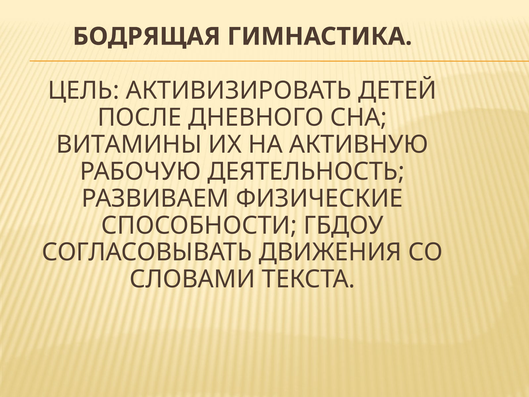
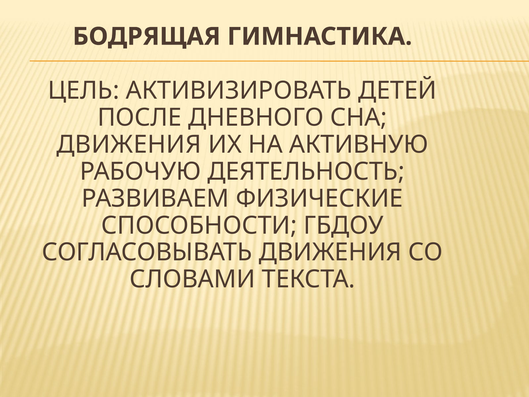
ВИТАМИНЫ: ВИТАМИНЫ -> ДВИЖЕНИЯ (129, 144)
